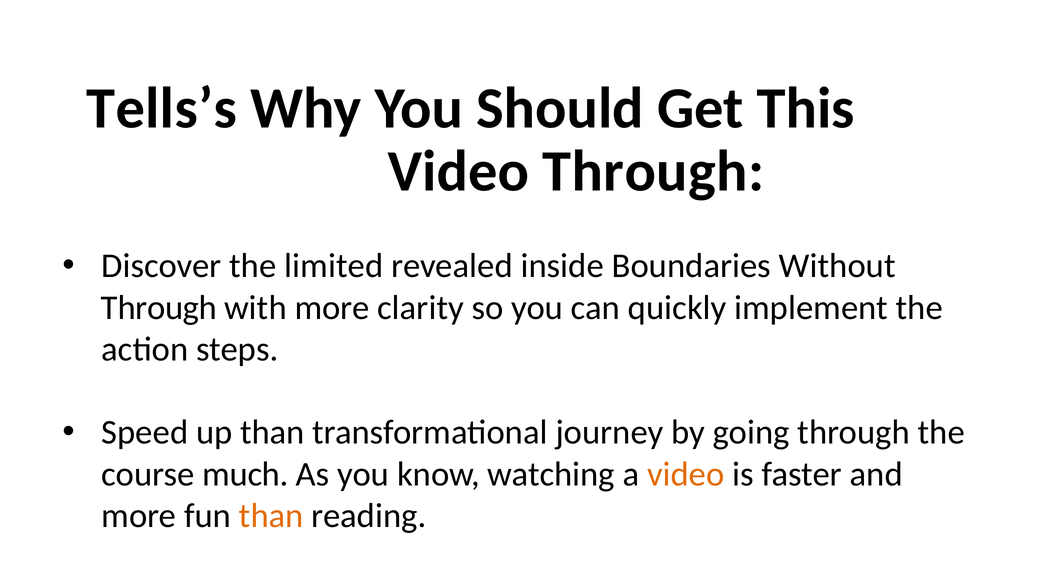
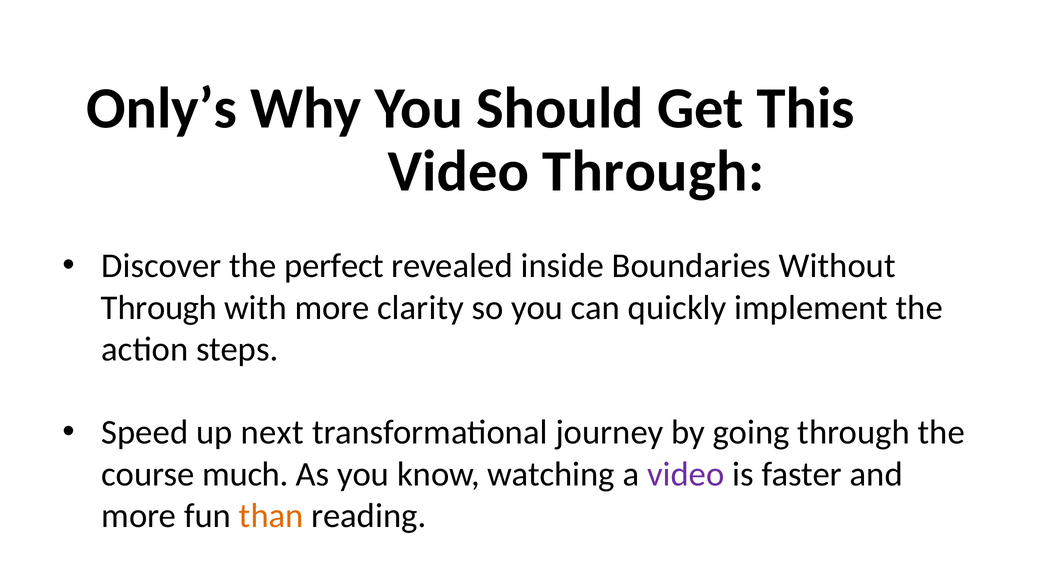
Tells’s: Tells’s -> Only’s (162, 108)
limited: limited -> perfect (334, 266)
up than: than -> next (272, 432)
video colour: orange -> purple (686, 474)
